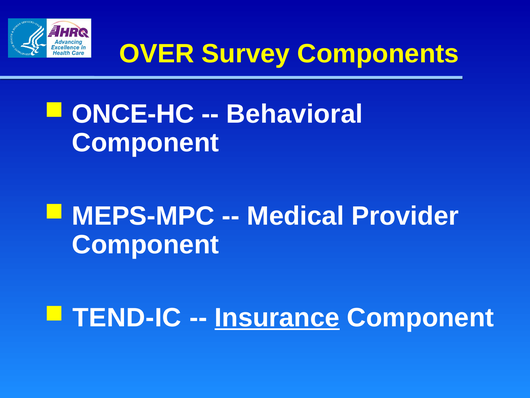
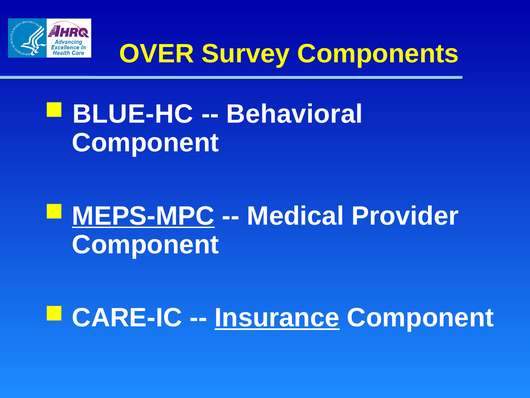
ONCE-HC: ONCE-HC -> BLUE-HC (133, 114)
MEPS-MPC underline: none -> present (143, 216)
TEND-IC: TEND-IC -> CARE-IC (127, 317)
